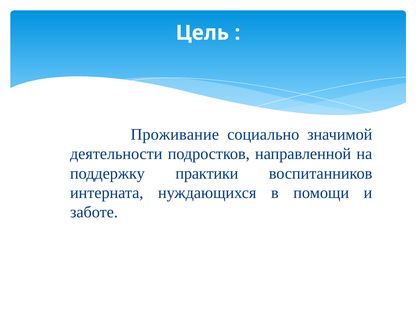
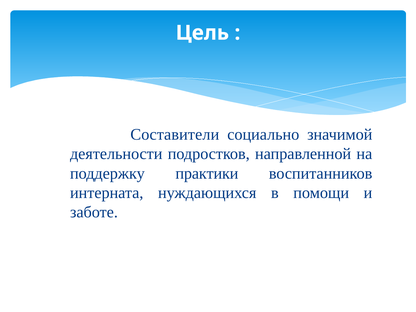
Проживание: Проживание -> Составители (175, 135)
